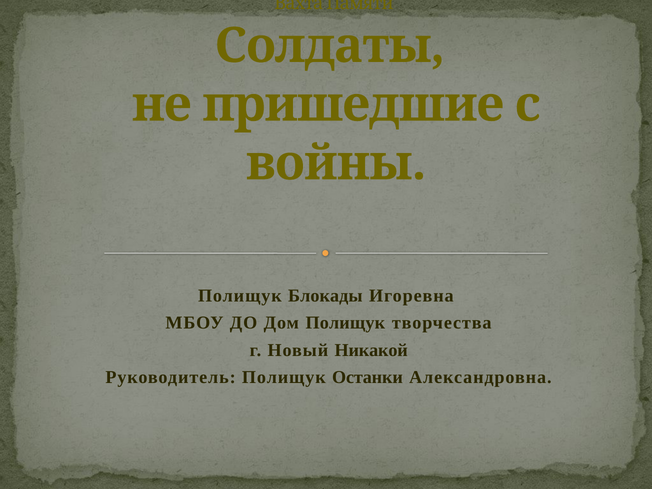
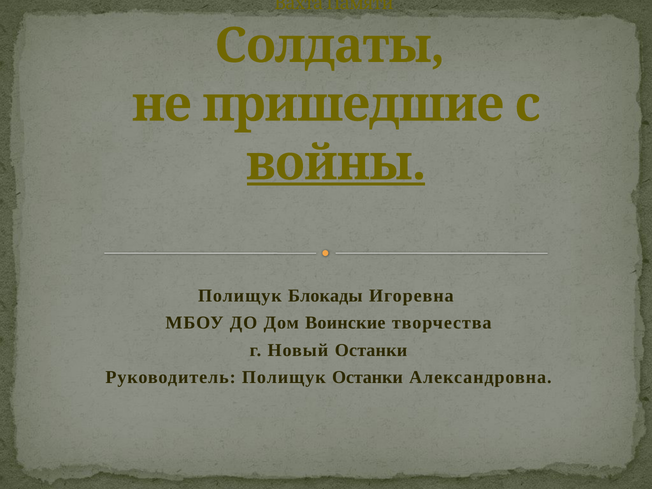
войны underline: none -> present (336, 163)
Дом Полищук: Полищук -> Воинские (345, 323)
Новый Никакой: Никакой -> Останки (371, 350)
